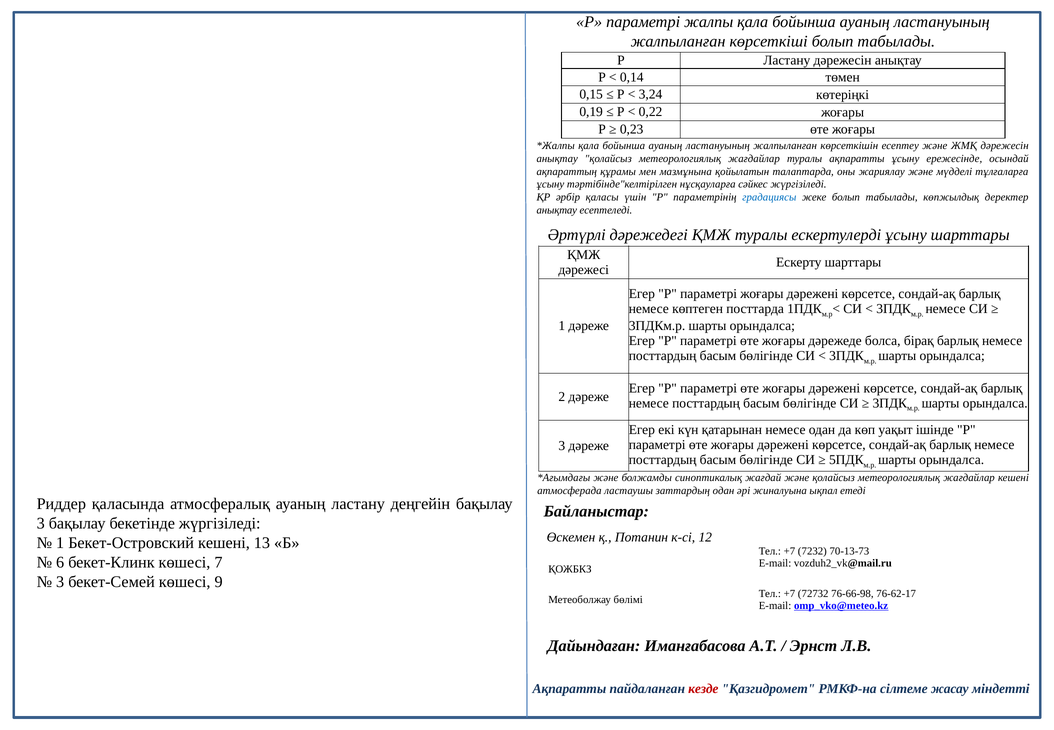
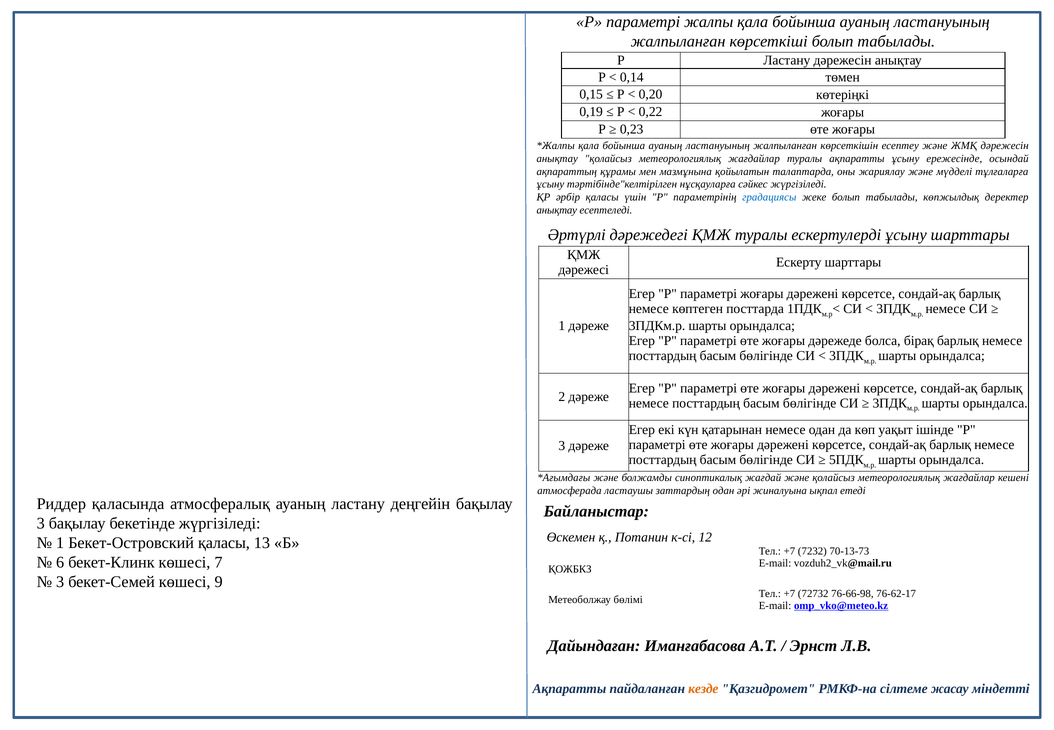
3,24: 3,24 -> 0,20 (650, 94)
Бекет-Островский кешені: кешені -> қаласы (224, 543)
кезде colour: red -> orange (703, 689)
